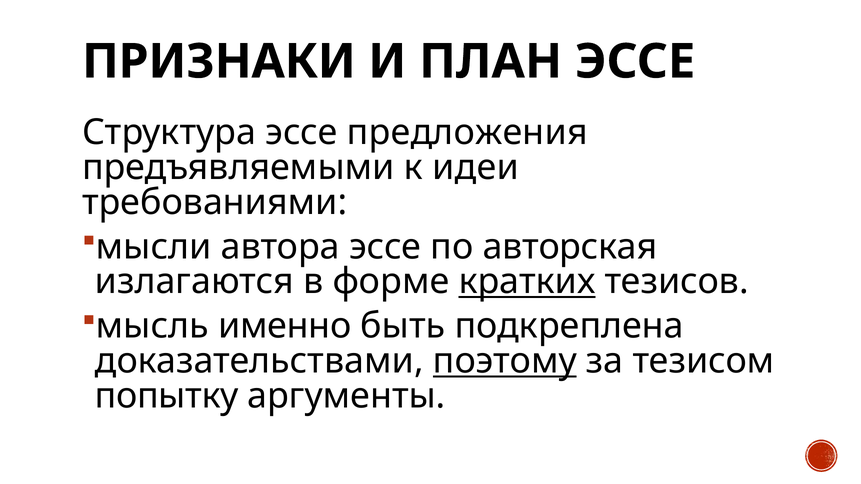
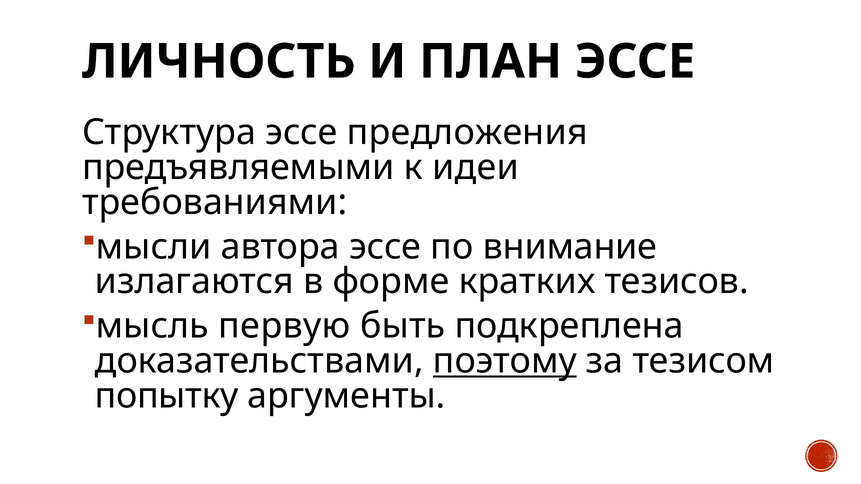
ПРИЗНАКИ: ПРИЗНАКИ -> ЛИЧНОСТЬ (219, 62)
авторская: авторская -> внимание (570, 247)
кратких underline: present -> none (527, 282)
именно: именно -> первую (284, 326)
